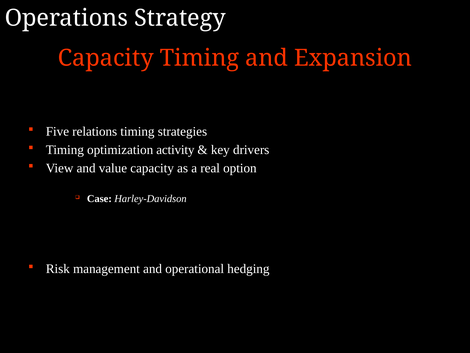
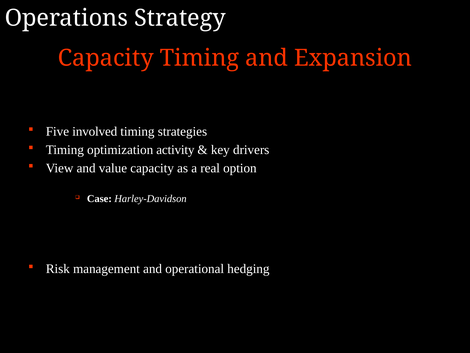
relations: relations -> involved (95, 131)
